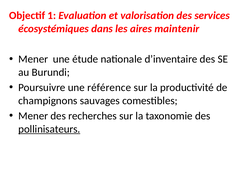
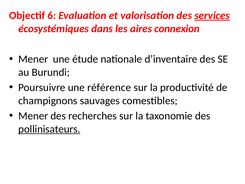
1: 1 -> 6 (52, 16)
services underline: none -> present (212, 16)
maintenir: maintenir -> connexion (177, 29)
